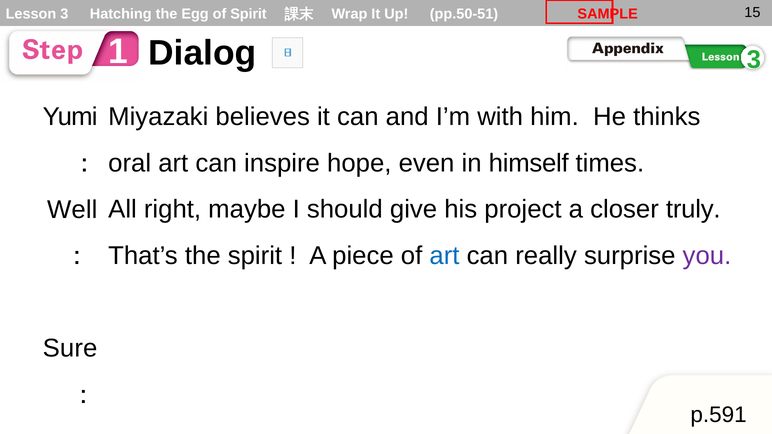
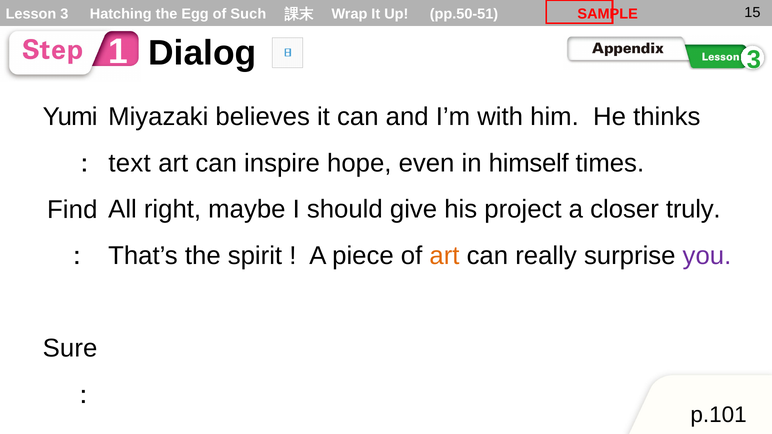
of Spirit: Spirit -> Such (248, 14)
oral: oral -> text (130, 163)
Well: Well -> Find (72, 210)
art colour: blue -> orange (444, 256)
p.591: p.591 -> p.101 (719, 415)
